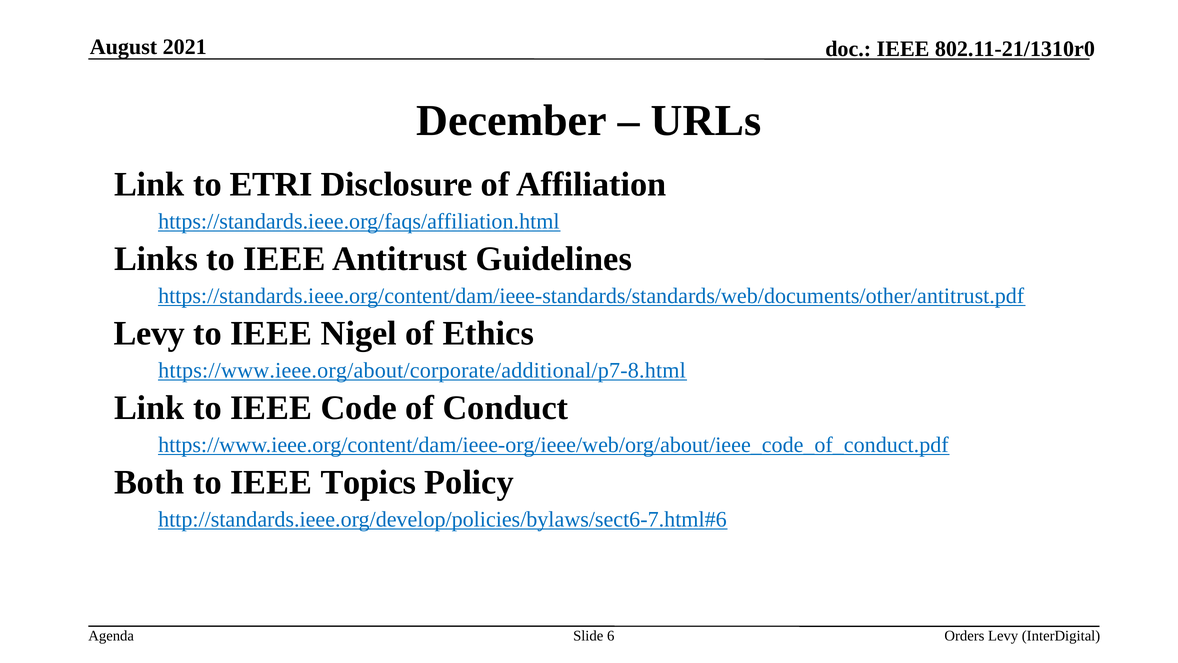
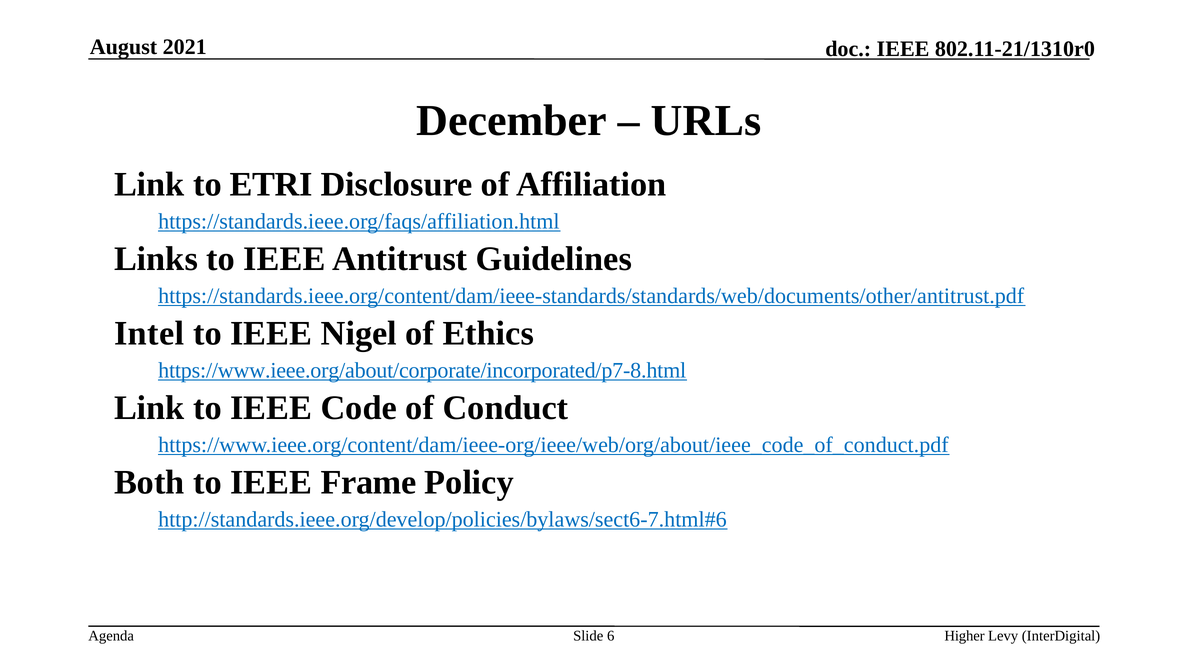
Levy: Levy -> Intel (149, 333)
https://www.ieee.org/about/corporate/additional/p7-8.html: https://www.ieee.org/about/corporate/additional/p7-8.html -> https://www.ieee.org/about/corporate/incorporated/p7-8.html (422, 370)
Topics: Topics -> Frame (368, 482)
Orders: Orders -> Higher (964, 636)
